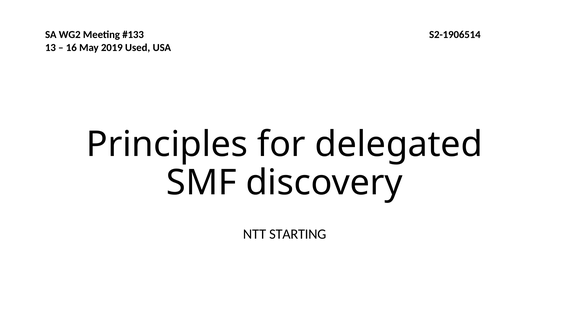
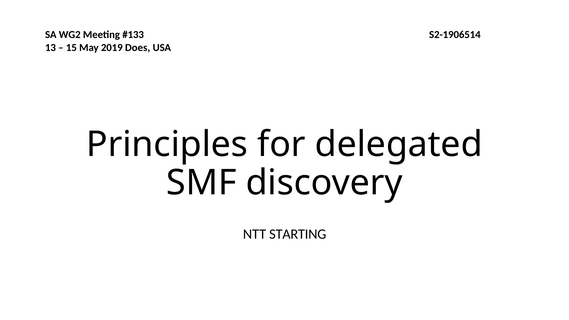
16: 16 -> 15 (71, 48)
Used: Used -> Does (138, 48)
